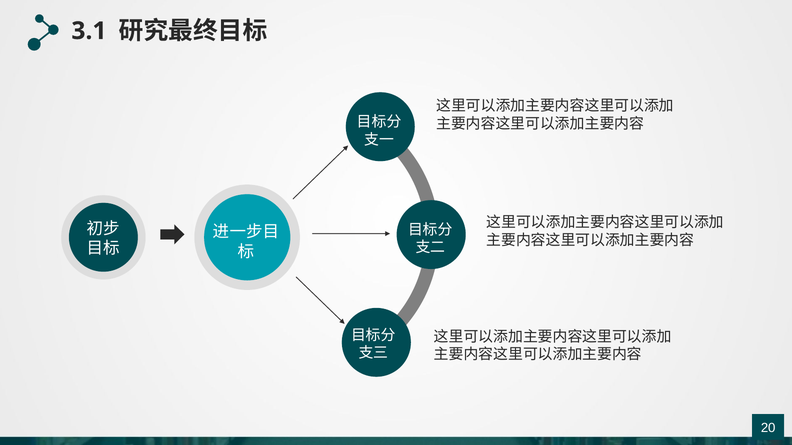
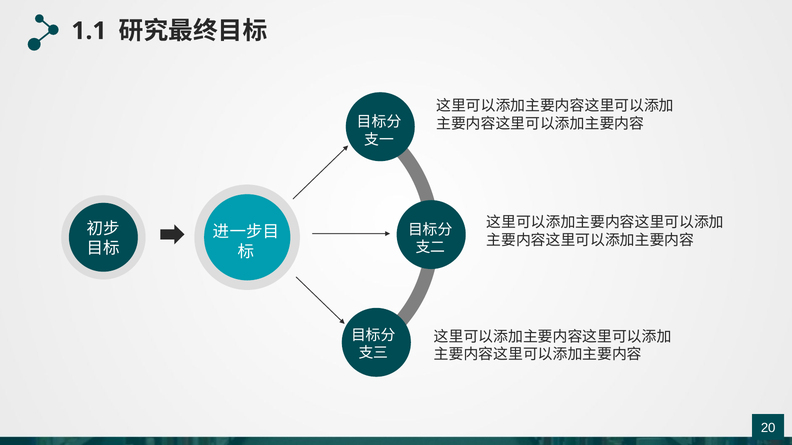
3.1: 3.1 -> 1.1 (89, 31)
